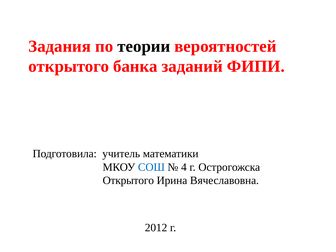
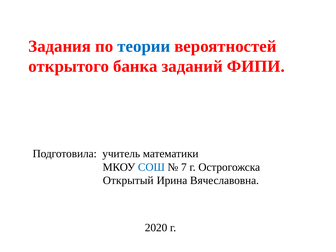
теории colour: black -> blue (144, 46)
4: 4 -> 7 (184, 167)
Открытого: Открытого -> Открытый (128, 181)
2012: 2012 -> 2020 (156, 228)
